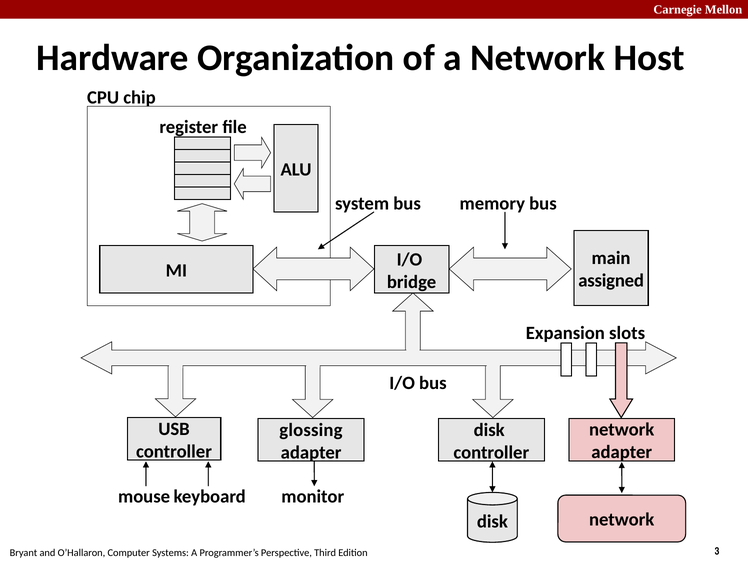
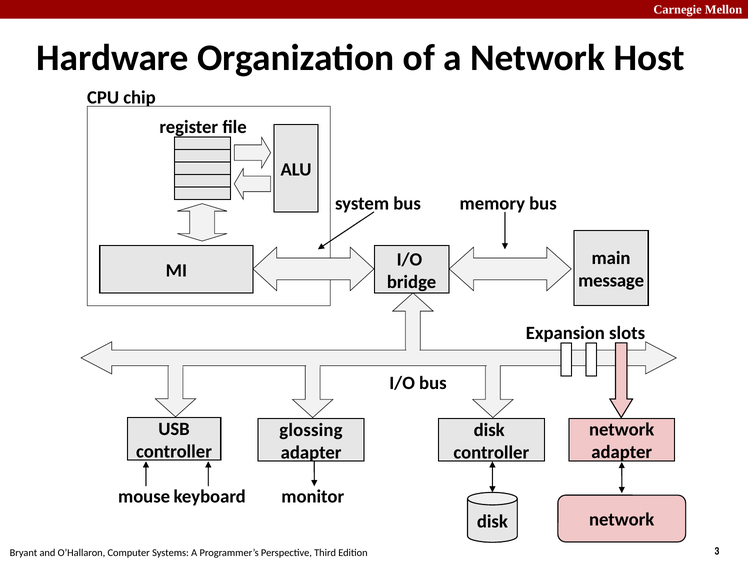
assigned: assigned -> message (611, 281)
